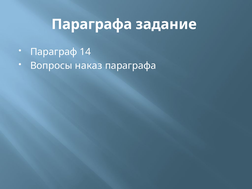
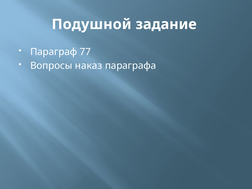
Параграфа: Параграфа -> Подушной (92, 24)
14: 14 -> 77 (85, 52)
